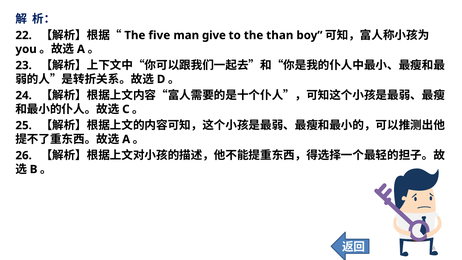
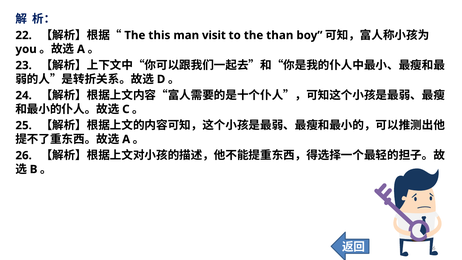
five: five -> this (159, 35)
give: give -> visit (214, 35)
